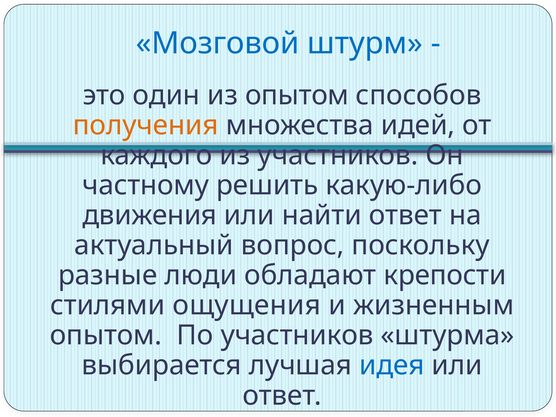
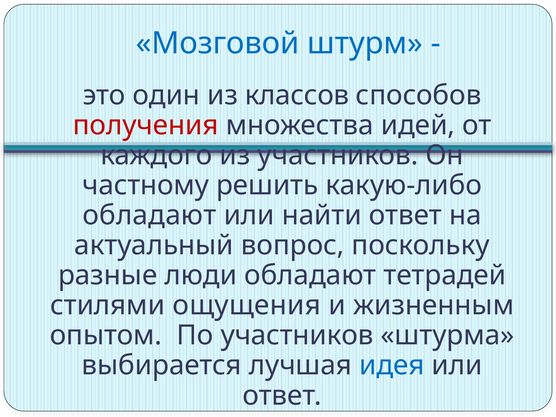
из опытом: опытом -> классов (297, 95)
получения colour: orange -> red (146, 125)
движения: движения -> обладают (149, 215)
крепости: крепости -> тетрадей (445, 275)
